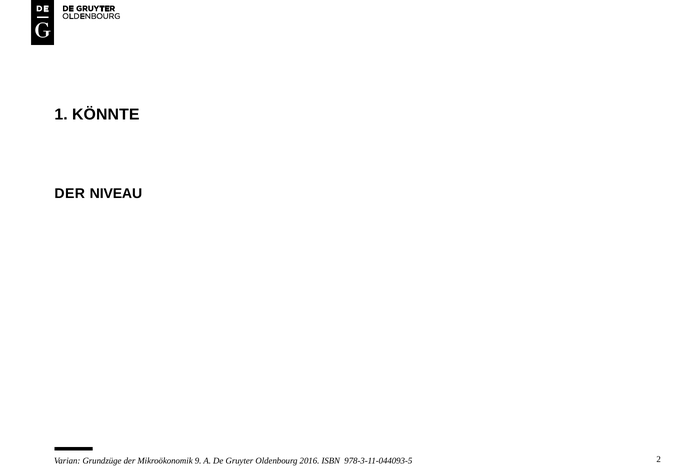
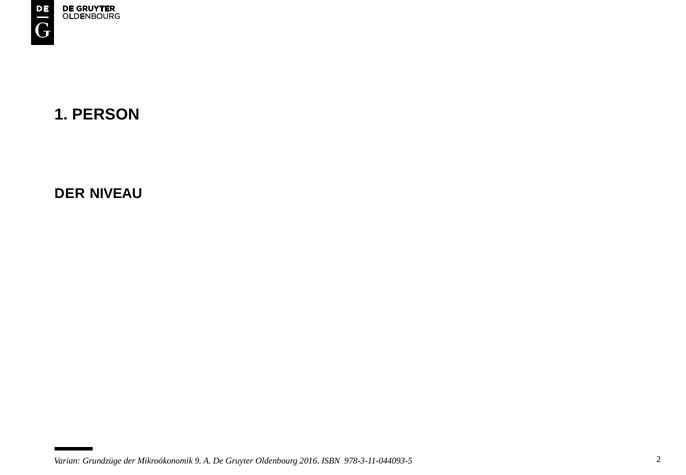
KÖNNTE: KÖNNTE -> PERSON (106, 114)
